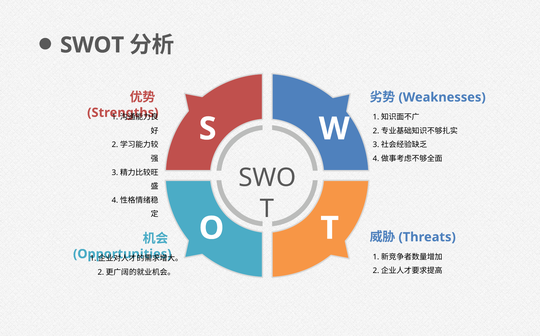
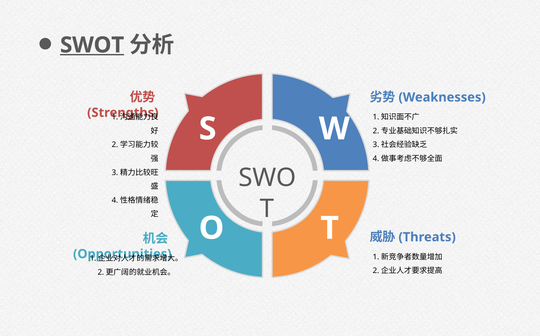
SWOT underline: none -> present (92, 45)
